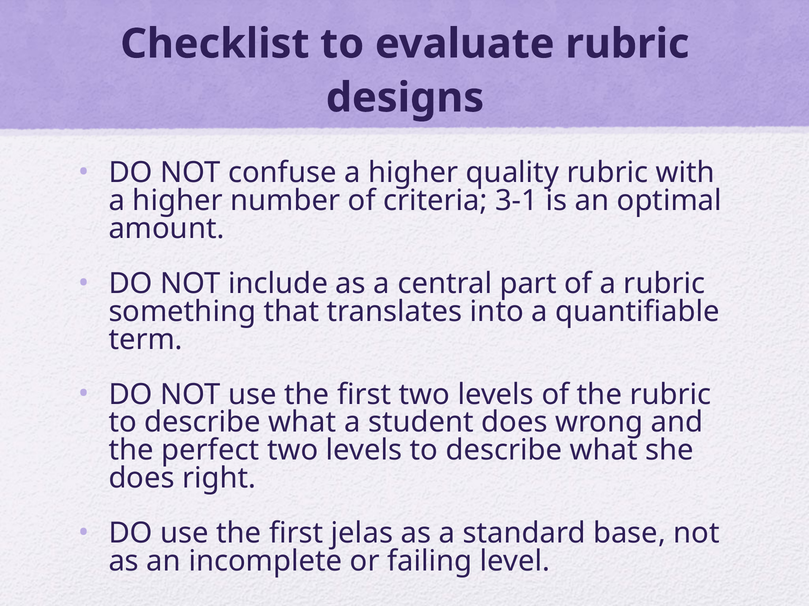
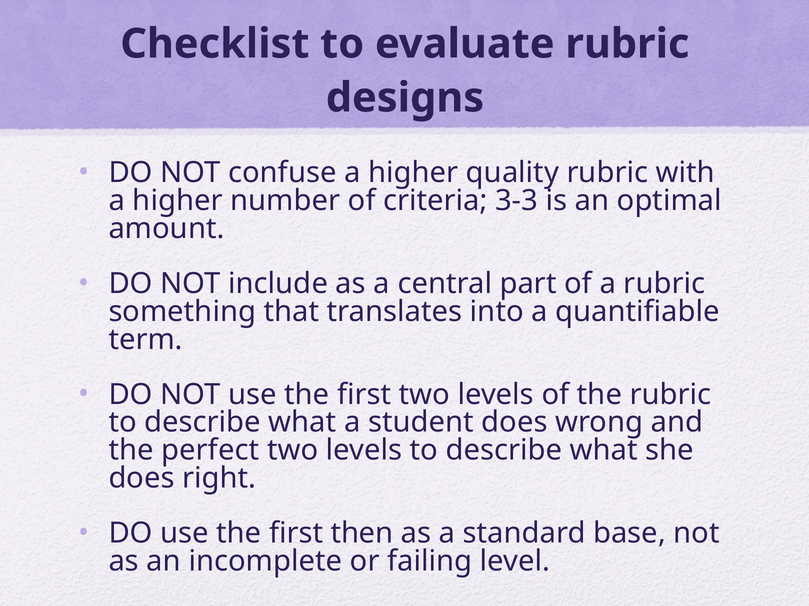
3-1: 3-1 -> 3-3 (517, 201)
jelas: jelas -> then (362, 534)
